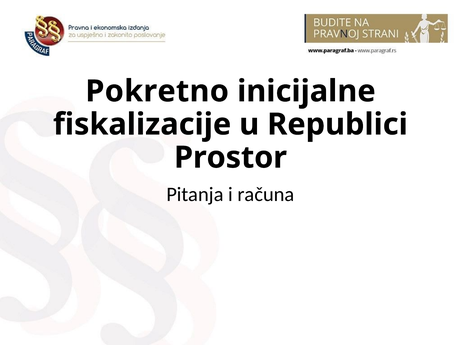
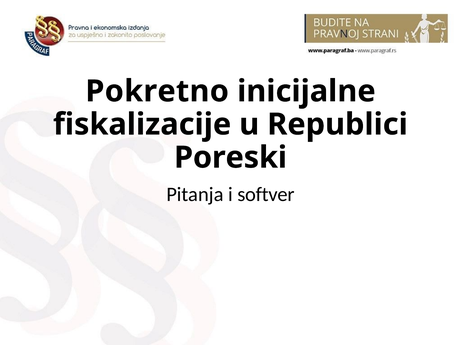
Prostor: Prostor -> Poreski (231, 158)
računa: računa -> softver (266, 195)
